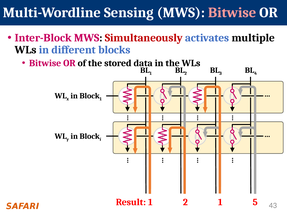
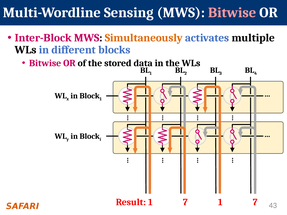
Simultaneously colour: red -> orange (144, 38)
2: 2 -> 7 (185, 202)
5: 5 -> 7 (255, 202)
